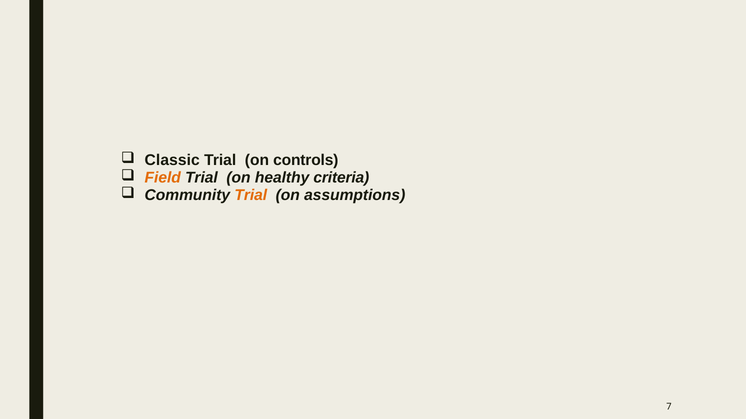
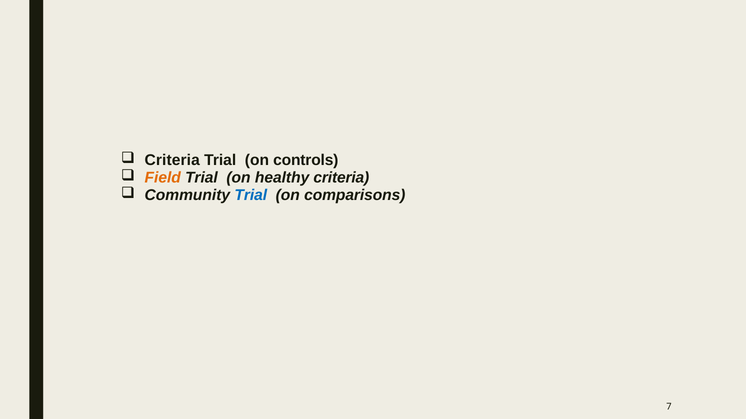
Classic: Classic -> Criteria (172, 160)
Trial colour: orange -> blue (251, 195)
assumptions: assumptions -> comparisons (355, 195)
